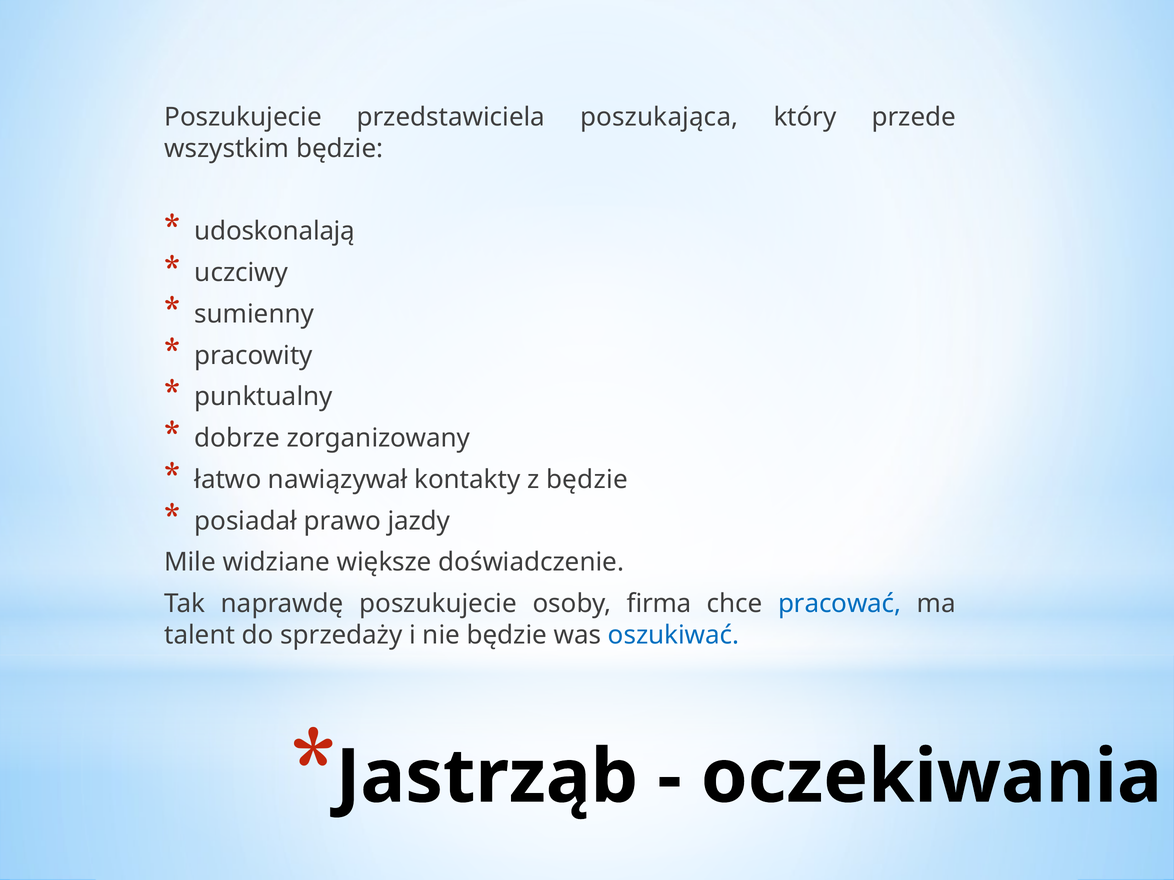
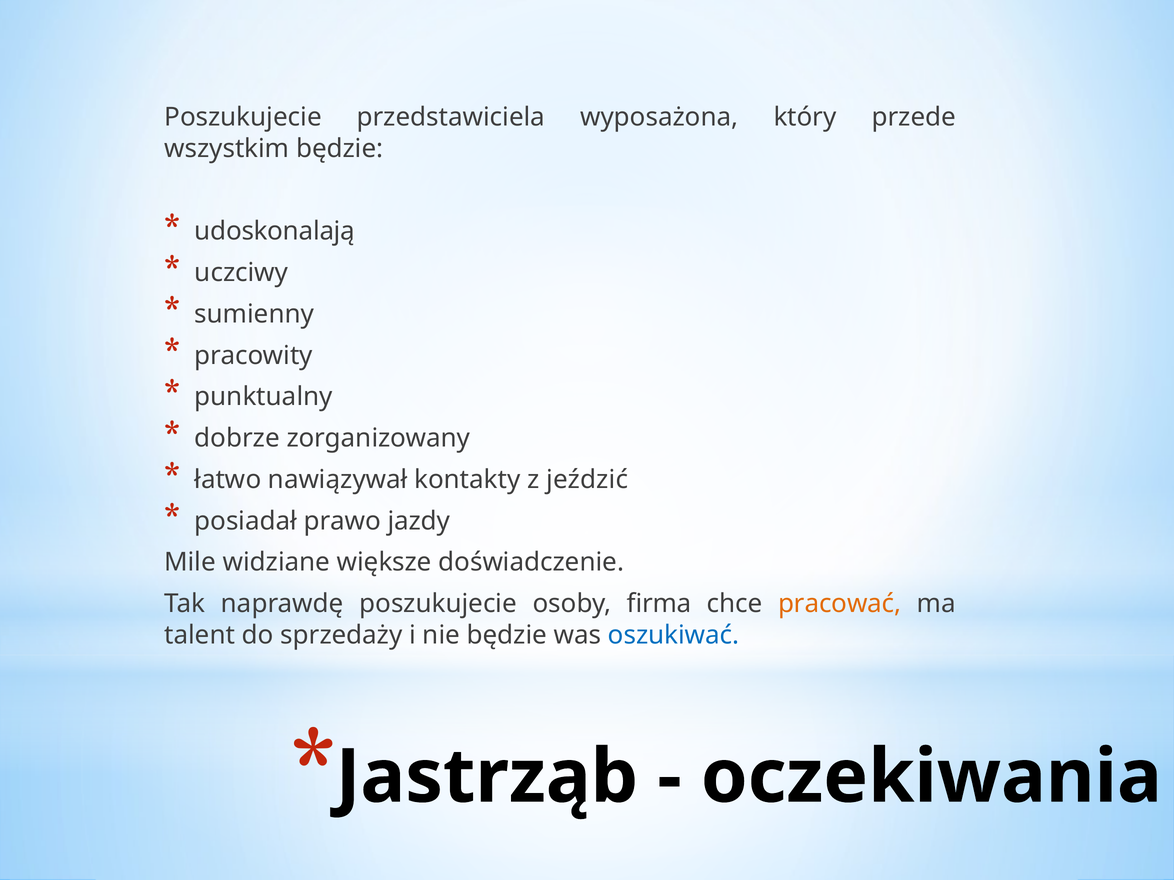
poszukająca: poszukająca -> wyposażona (659, 117)
z będzie: będzie -> jeździć (587, 480)
pracować colour: blue -> orange (840, 604)
